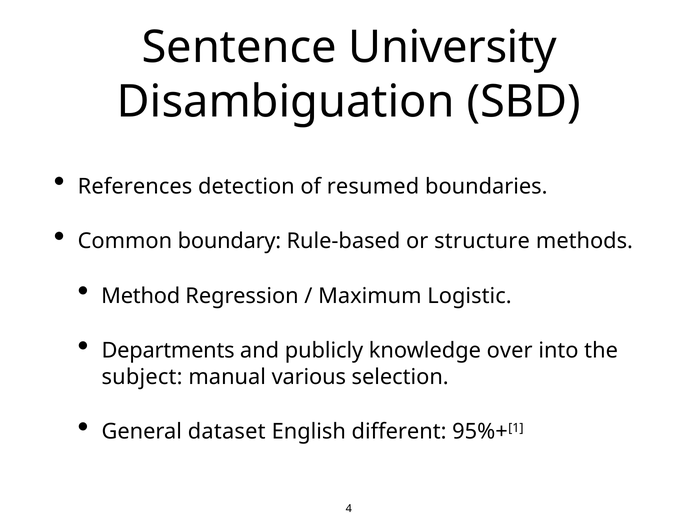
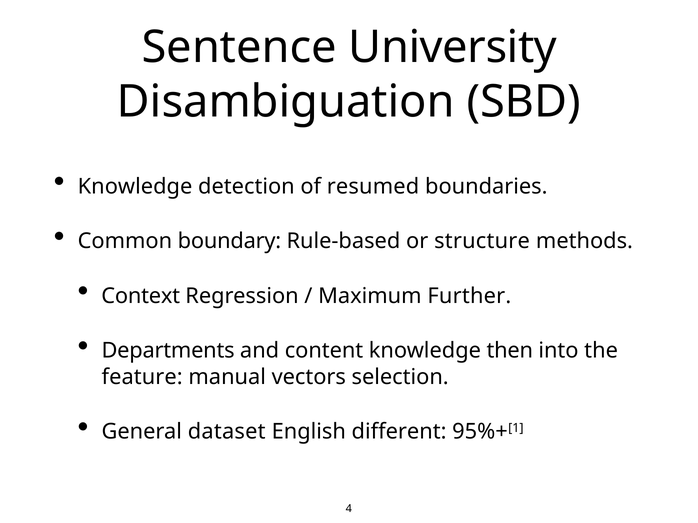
References: References -> Knowledge (135, 187)
Method: Method -> Context (141, 296)
Logistic: Logistic -> Further (469, 296)
publicly: publicly -> content (324, 351)
over: over -> then (510, 351)
subject: subject -> feature (142, 377)
various: various -> vectors (309, 377)
